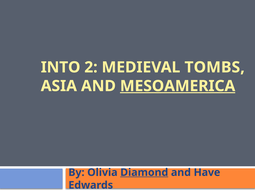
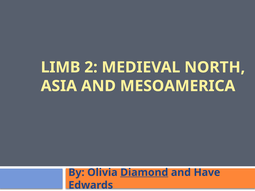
INTO: INTO -> LIMB (61, 67)
TOMBS: TOMBS -> NORTH (215, 67)
MESOAMERICA underline: present -> none (178, 86)
